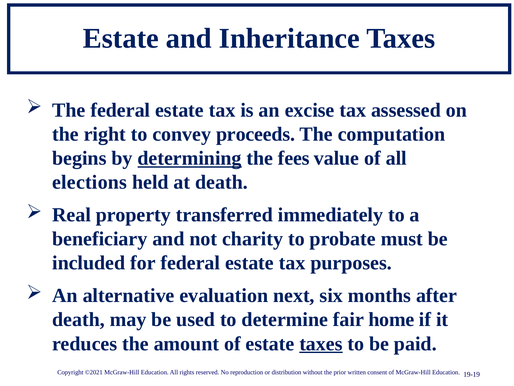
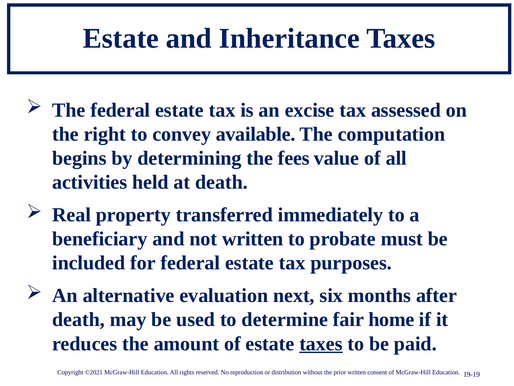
proceeds: proceeds -> available (256, 134)
determining underline: present -> none (190, 158)
elections: elections -> activities (90, 182)
not charity: charity -> written (253, 239)
